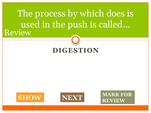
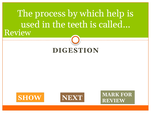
does: does -> help (116, 13)
push: push -> teeth (78, 25)
